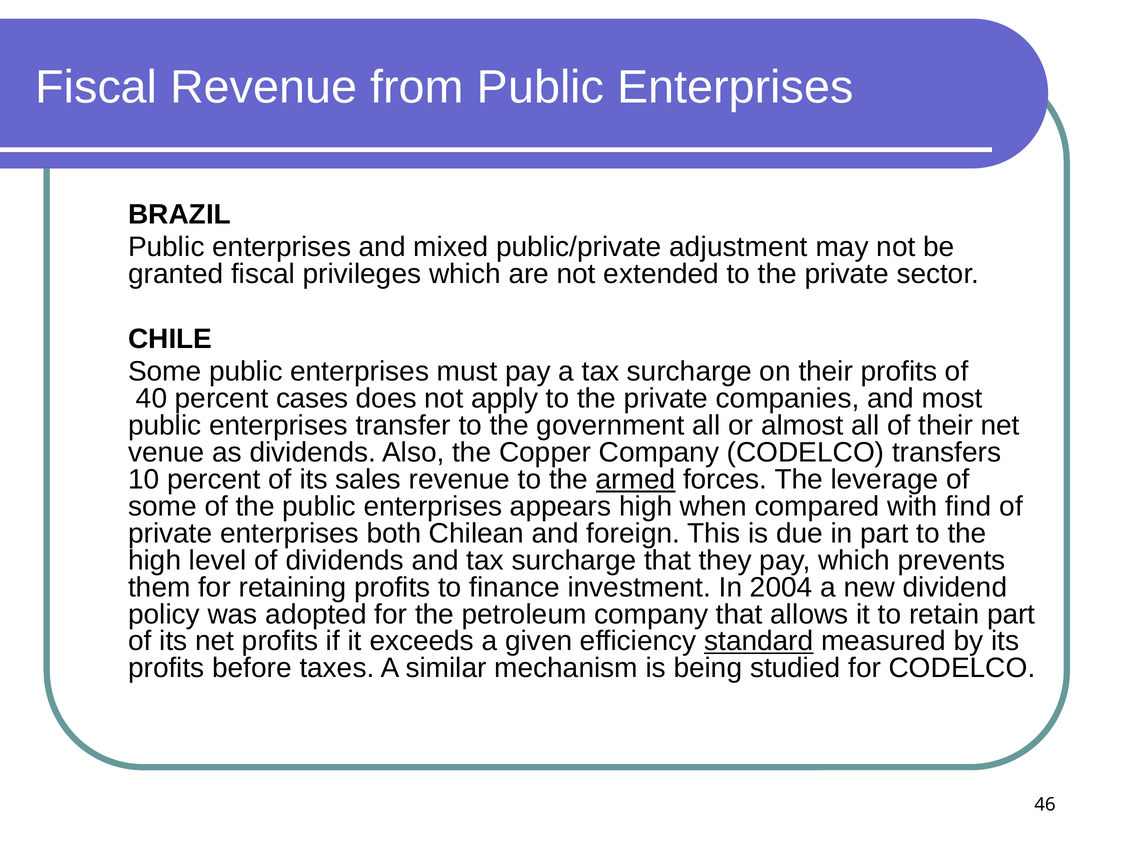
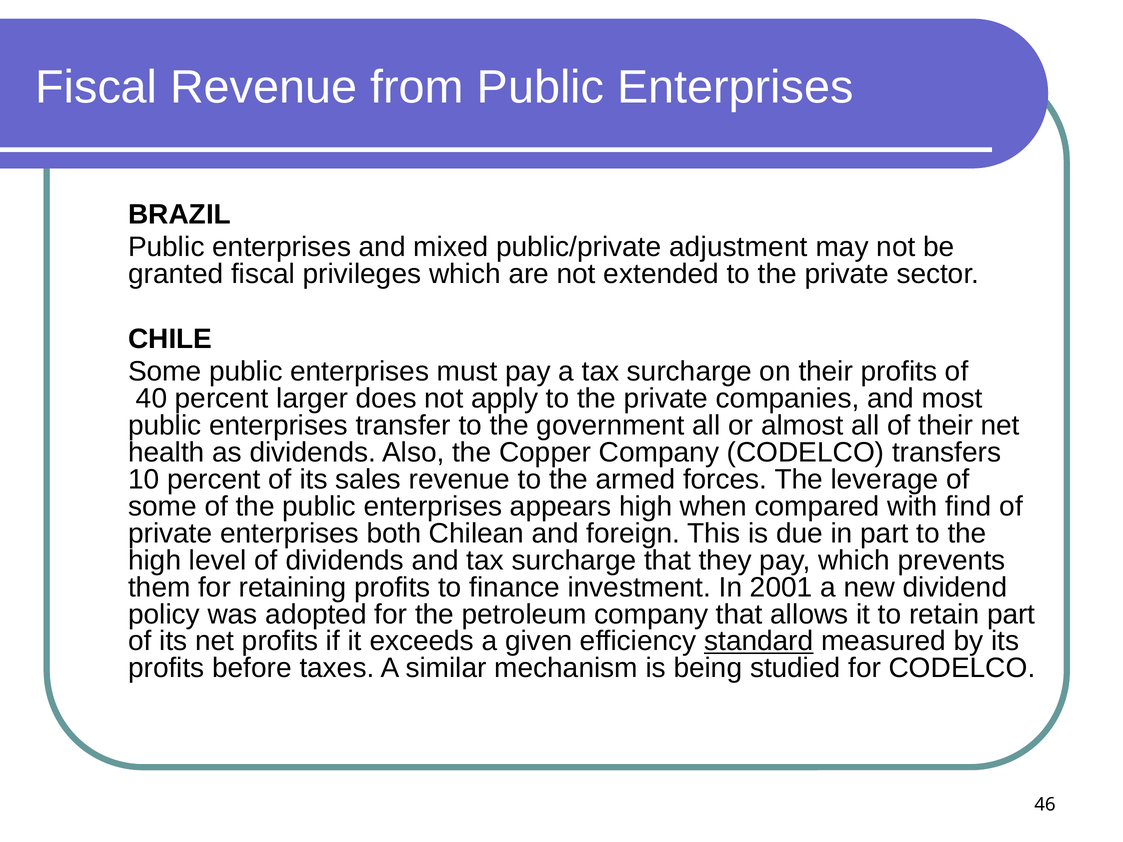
cases: cases -> larger (312, 399)
venue: venue -> health (166, 453)
armed underline: present -> none (636, 480)
2004: 2004 -> 2001 (781, 587)
